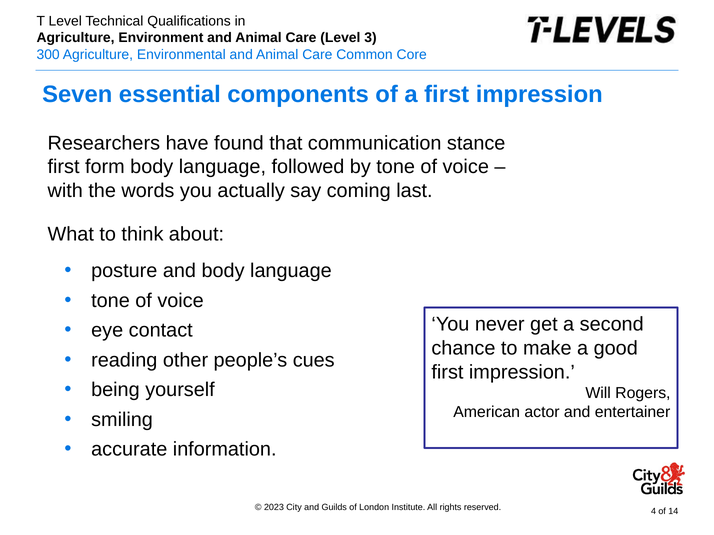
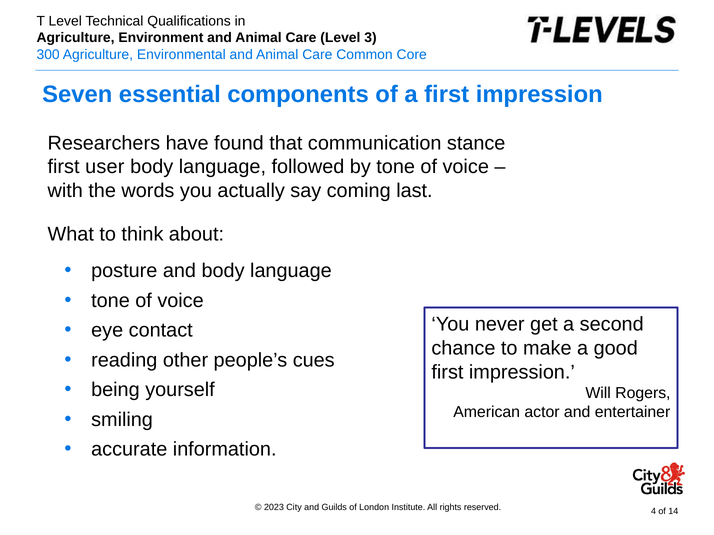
form: form -> user (105, 167)
